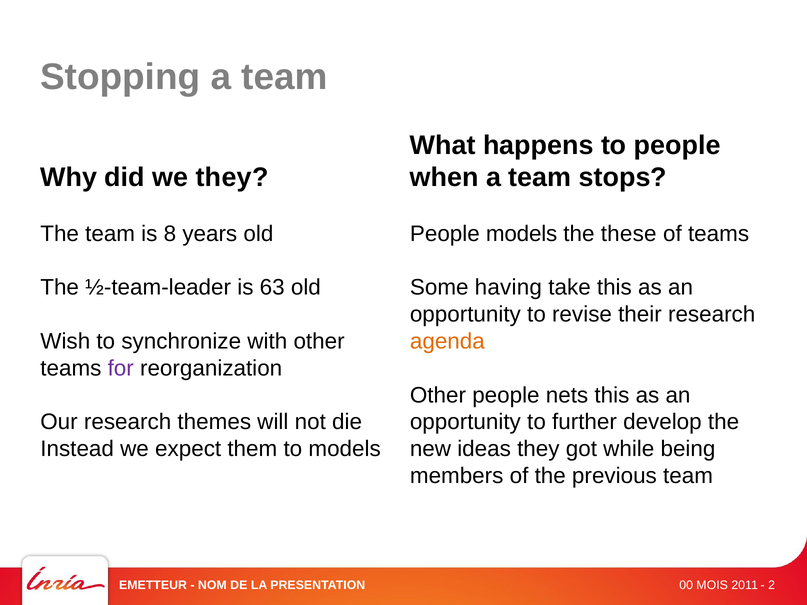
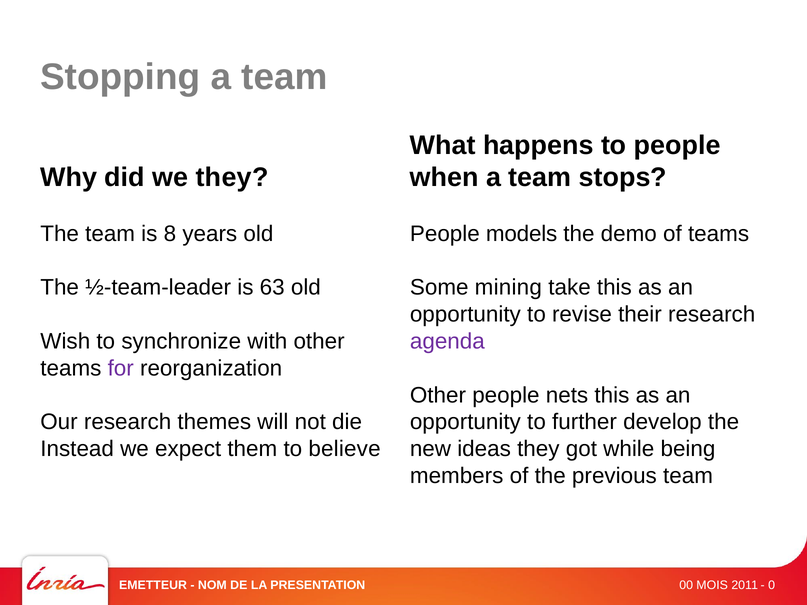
these: these -> demo (629, 234)
having: having -> mining (508, 288)
agenda colour: orange -> purple (447, 342)
to models: models -> believe (345, 449)
2: 2 -> 0 (772, 585)
